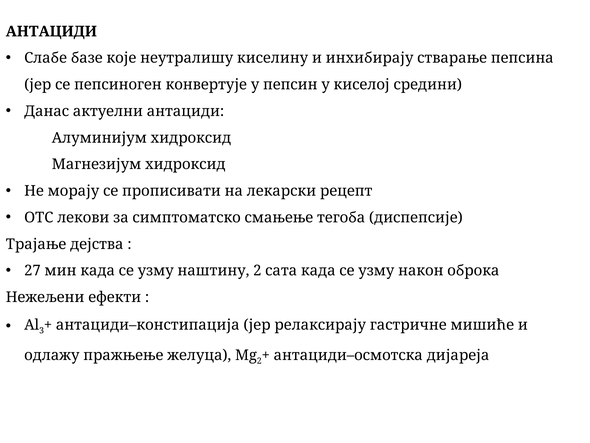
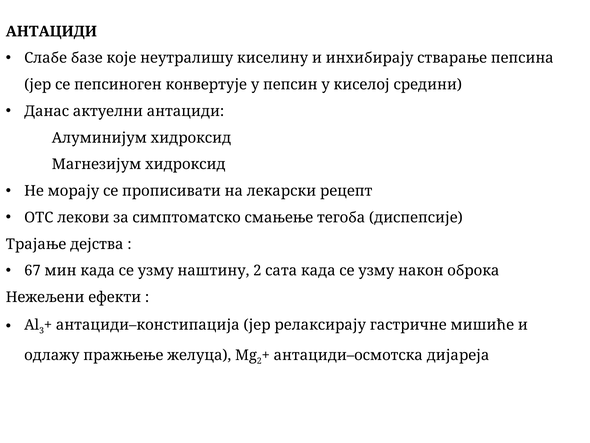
27: 27 -> 67 (32, 270)
